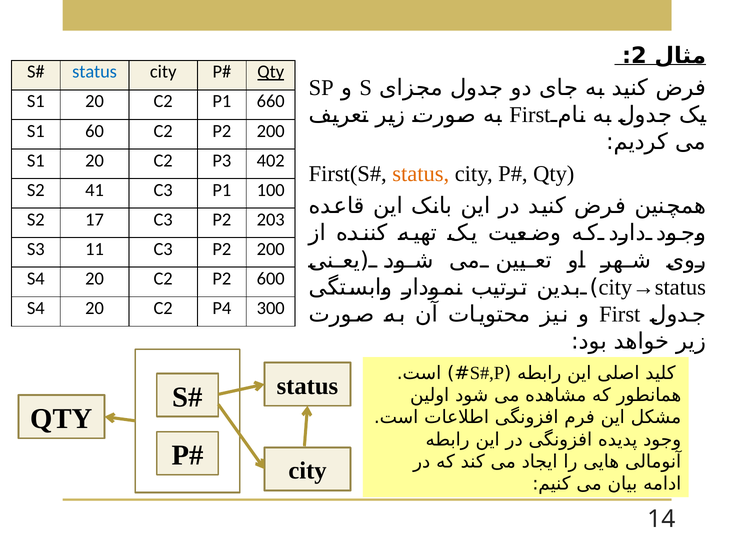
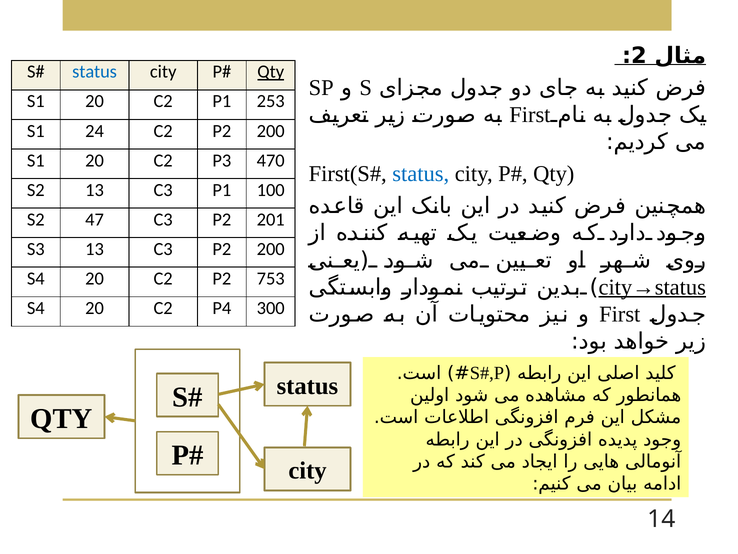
660: 660 -> 253 (271, 101)
60: 60 -> 24 (95, 131)
402: 402 -> 470 (271, 160)
status colour: orange -> blue (421, 174)
S2 41: 41 -> 13 (95, 190)
17: 17 -> 47 (95, 219)
203: 203 -> 201 (271, 219)
S3 11: 11 -> 13 (95, 249)
600: 600 -> 753 (271, 278)
city→status underline: none -> present (652, 287)
